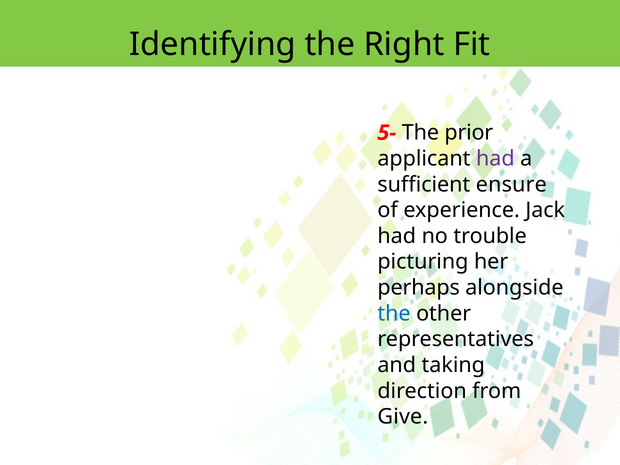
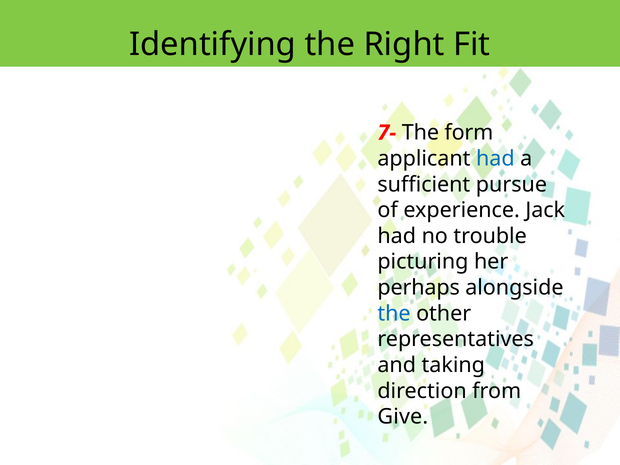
5-: 5- -> 7- (387, 133)
prior: prior -> form (469, 133)
had colour: purple -> blue (495, 159)
ensure: ensure -> pursue (511, 184)
